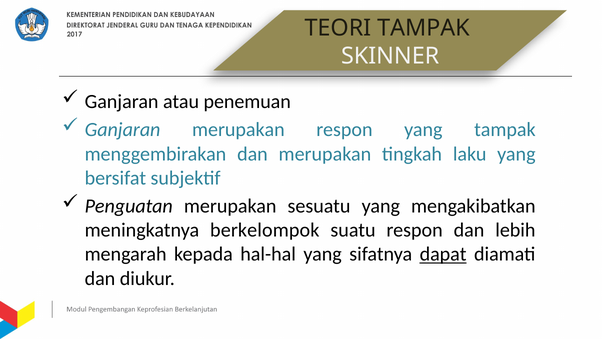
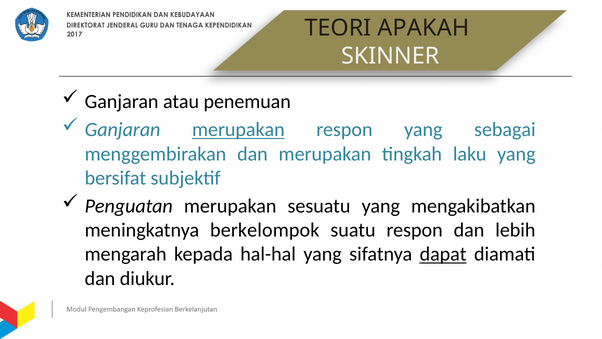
TEORI TAMPAK: TAMPAK -> APAKAH (423, 28)
merupakan underline: none -> present (238, 130)
yang tampak: tampak -> sebagai (505, 130)
